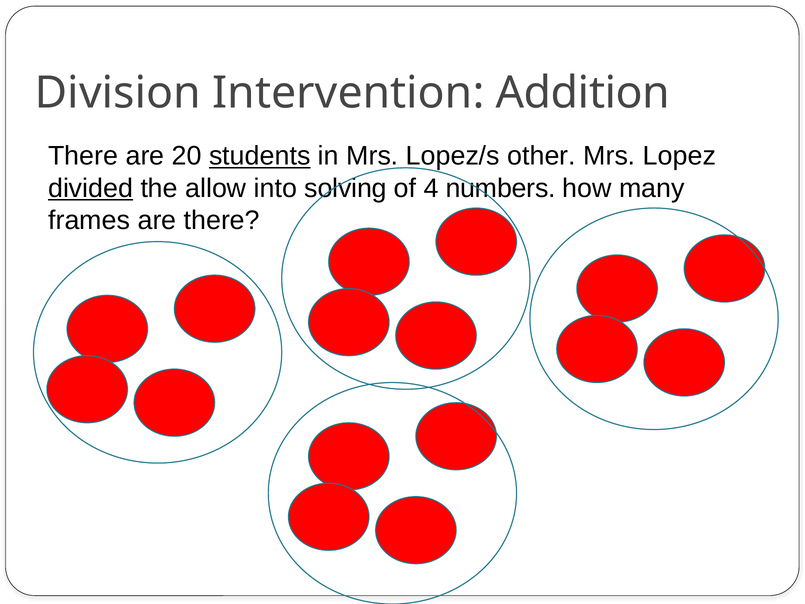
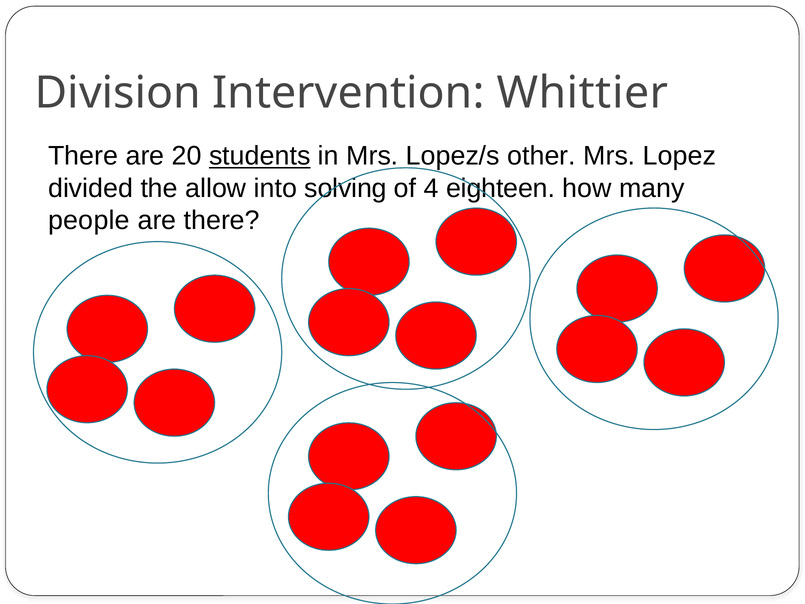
Addition: Addition -> Whittier (582, 93)
divided underline: present -> none (91, 188)
numbers: numbers -> eighteen (501, 188)
frames: frames -> people (89, 220)
